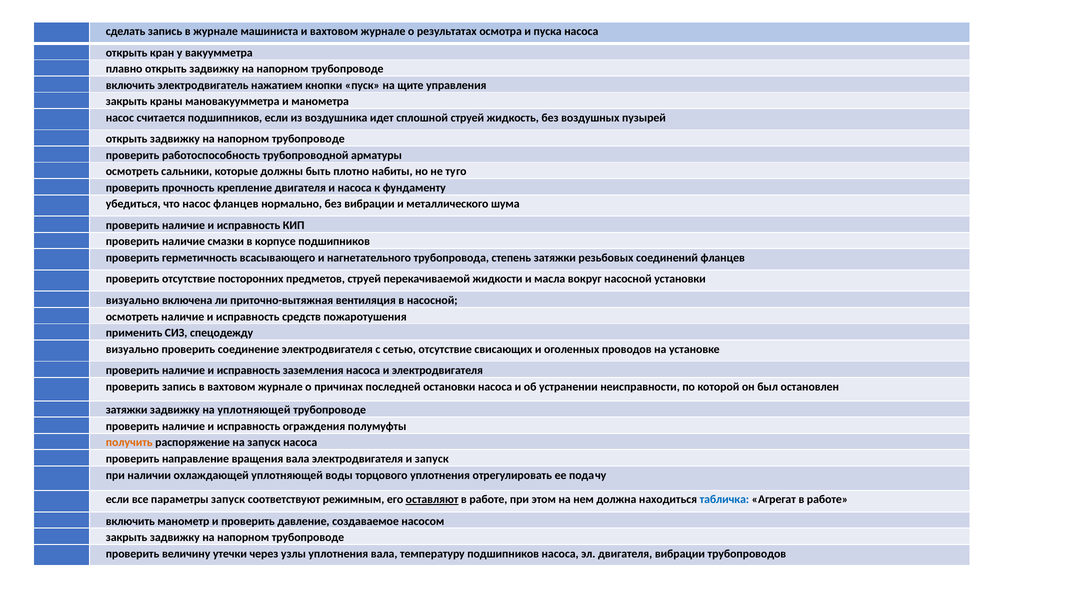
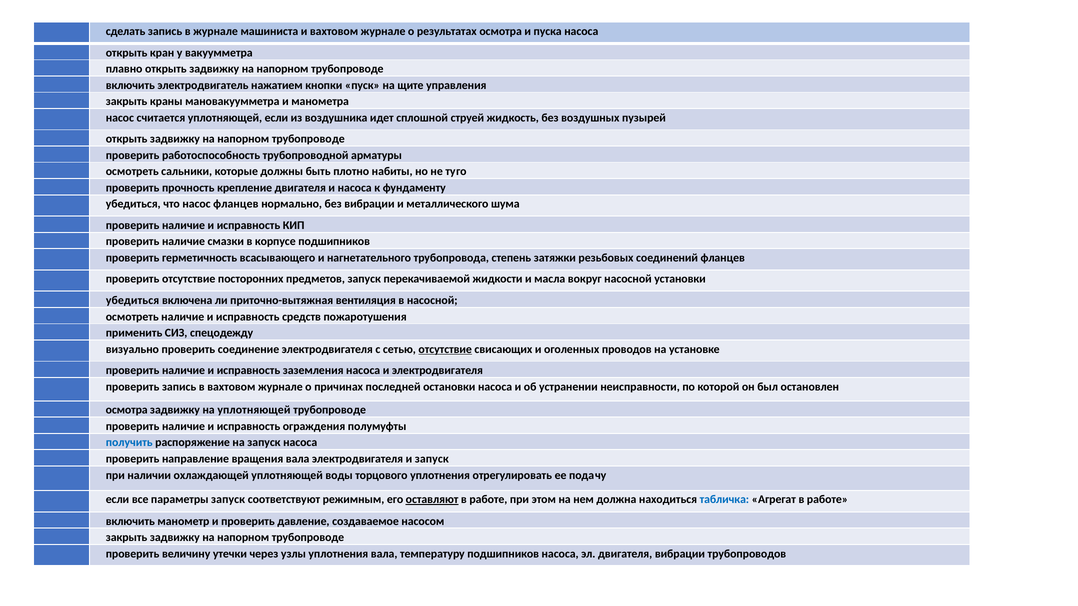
считается подшипников: подшипников -> уплотняющей (225, 118)
предметов струей: струей -> запуск (364, 279)
визуально: визуально -> убедиться (133, 301)
отсутствие underline: none -> present (445, 349)
затяжки: затяжки -> осмотра (127, 410)
получить colour: orange -> blue (129, 443)
